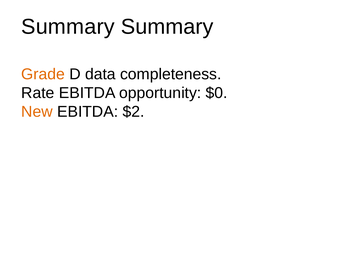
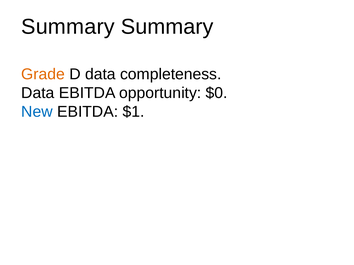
Rate: Rate -> Data (38, 93)
New colour: orange -> blue (37, 112)
$2: $2 -> $1 (134, 112)
